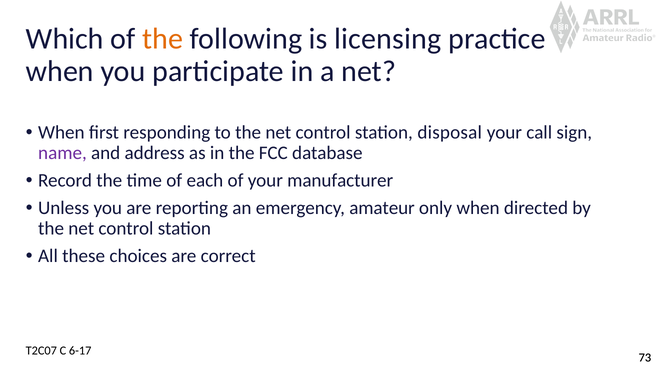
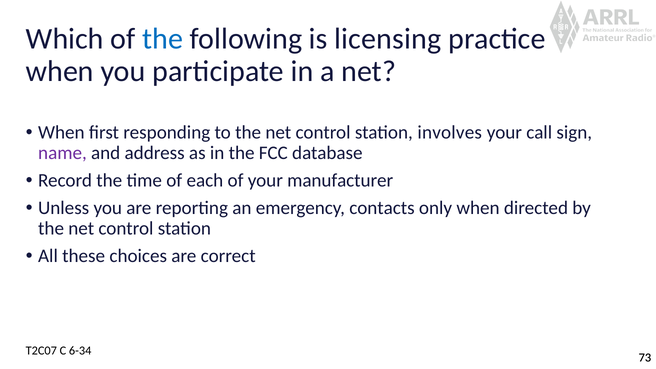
the colour: orange -> blue (163, 39)
disposal: disposal -> involves (450, 132)
amateur: amateur -> contacts (382, 208)
6-17: 6-17 -> 6-34 (80, 351)
